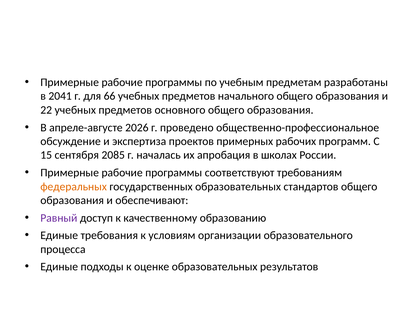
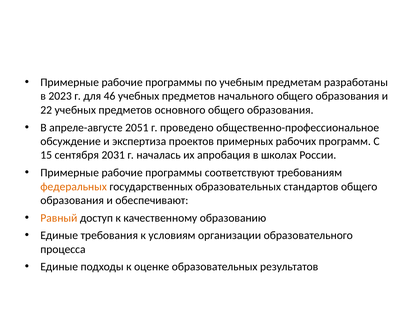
2041: 2041 -> 2023 (60, 96)
66: 66 -> 46 (110, 96)
2026: 2026 -> 2051 (137, 127)
2085: 2085 -> 2031 (113, 155)
Равный colour: purple -> orange (59, 218)
